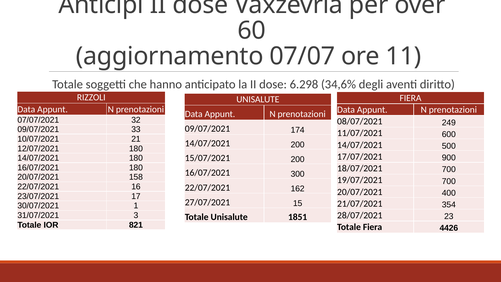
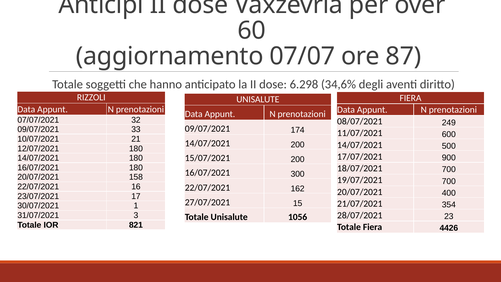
11: 11 -> 87 (404, 56)
1851: 1851 -> 1056 (298, 217)
